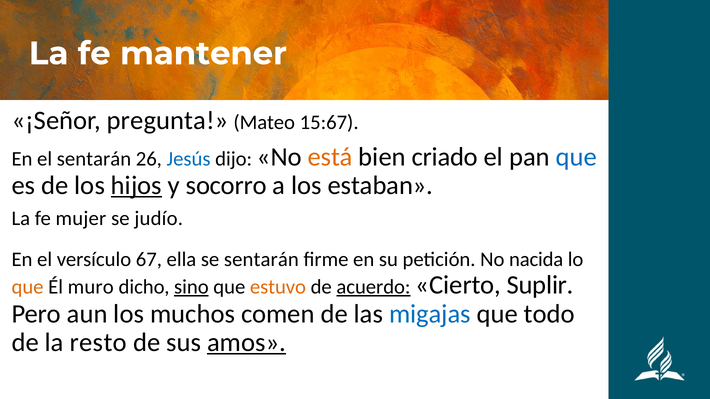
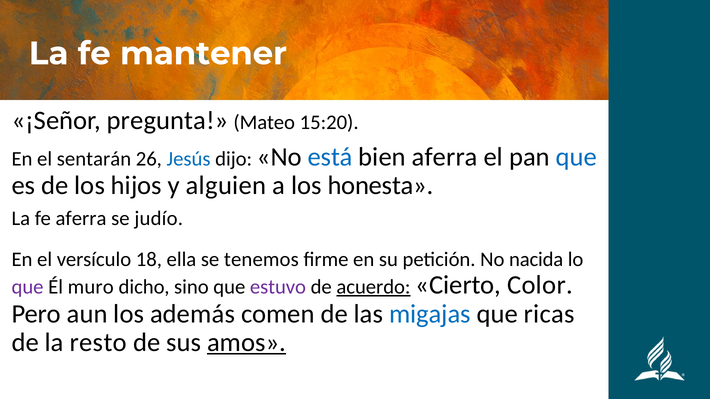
15:67: 15:67 -> 15:20 (329, 123)
está colour: orange -> blue (330, 157)
bien criado: criado -> aferra (445, 157)
hijos underline: present -> none (136, 186)
socorro: socorro -> alguien (226, 186)
estaban: estaban -> honesta (381, 186)
fe mujer: mujer -> aferra (81, 219)
67: 67 -> 18 (149, 260)
se sentarán: sentarán -> tenemos (261, 260)
que colour: orange -> purple (28, 287)
sino underline: present -> none (191, 287)
estuvo colour: orange -> purple (278, 287)
Suplir: Suplir -> Color (540, 285)
muchos: muchos -> además (192, 314)
todo: todo -> ricas (549, 314)
